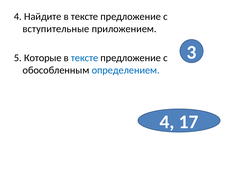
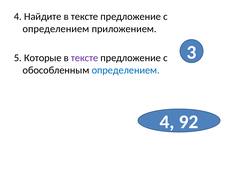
вступительные: вступительные -> определением (56, 29)
тексте colour: blue -> purple (85, 58)
17: 17 -> 92 (189, 122)
